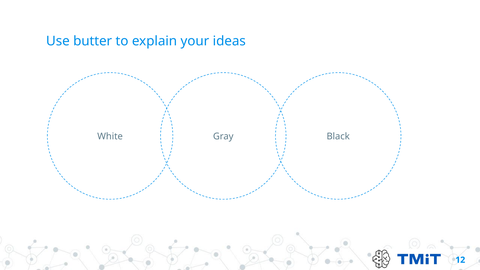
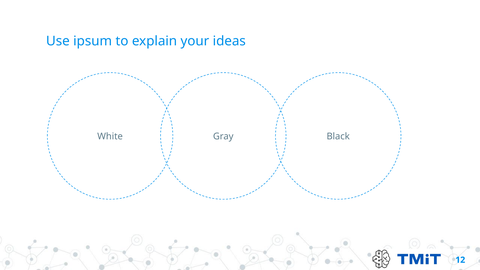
butter: butter -> ipsum (93, 41)
